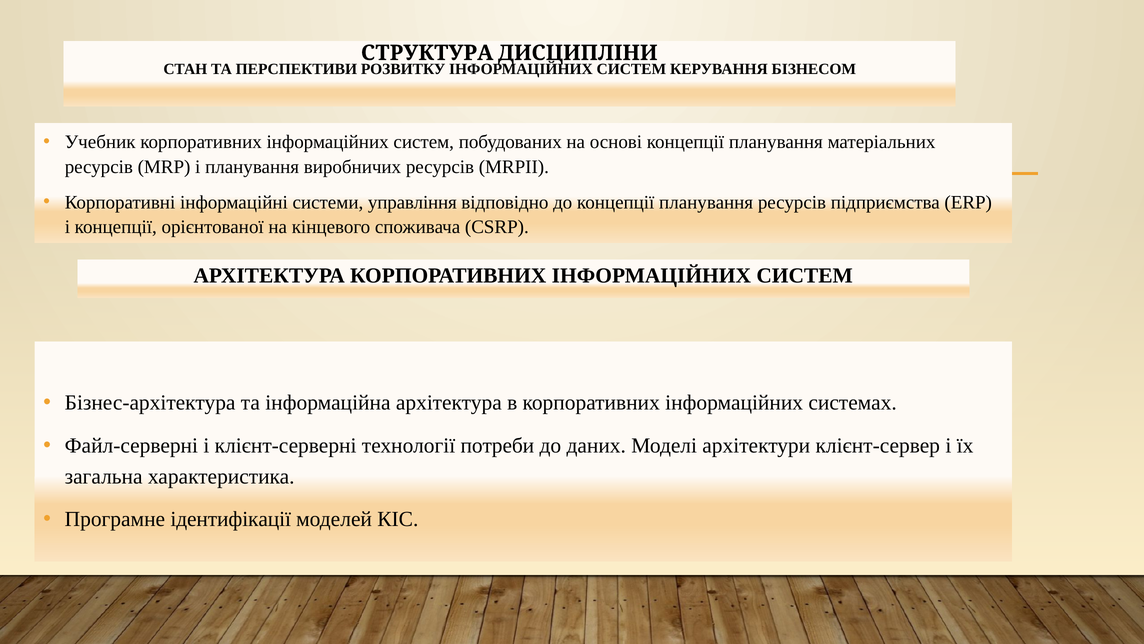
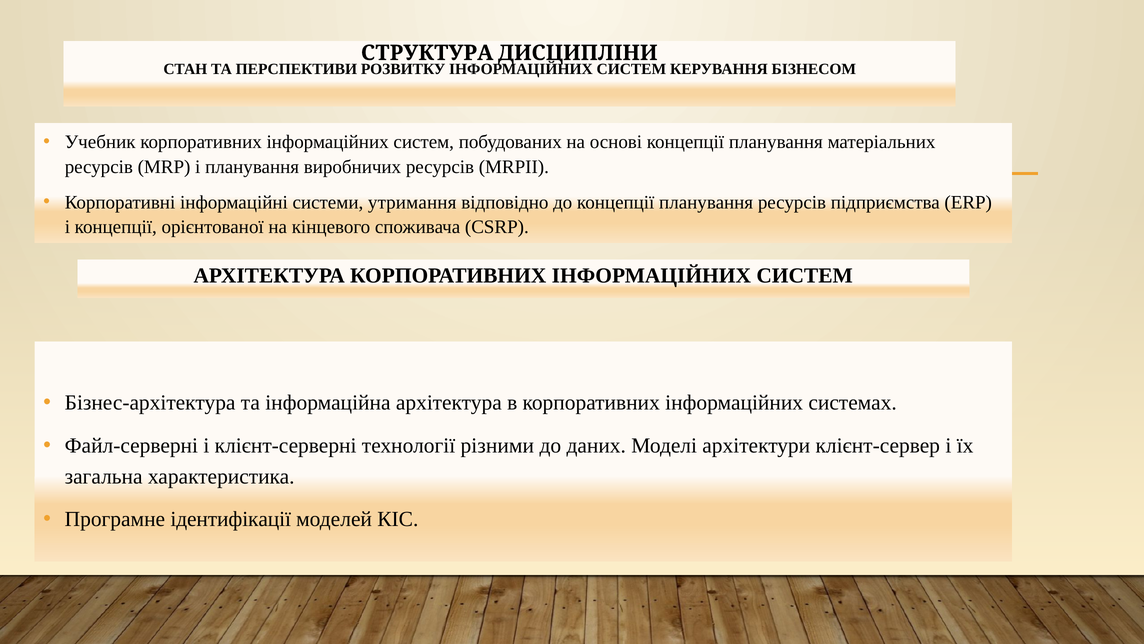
управління: управління -> утримання (412, 202)
потреби: потреби -> різними (497, 445)
